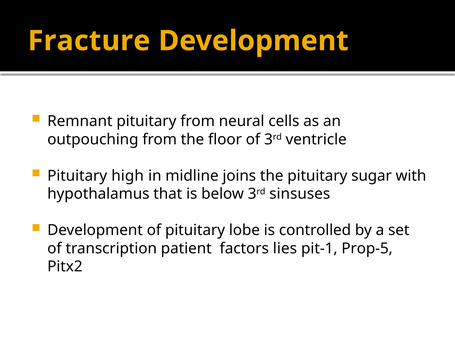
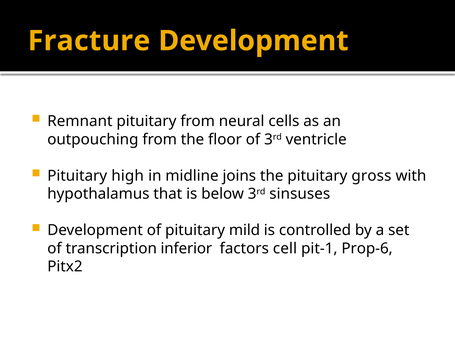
sugar: sugar -> gross (371, 176)
lobe: lobe -> mild (245, 230)
patient: patient -> inferior (186, 249)
lies: lies -> cell (285, 249)
Prop-5: Prop-5 -> Prop-6 (367, 249)
